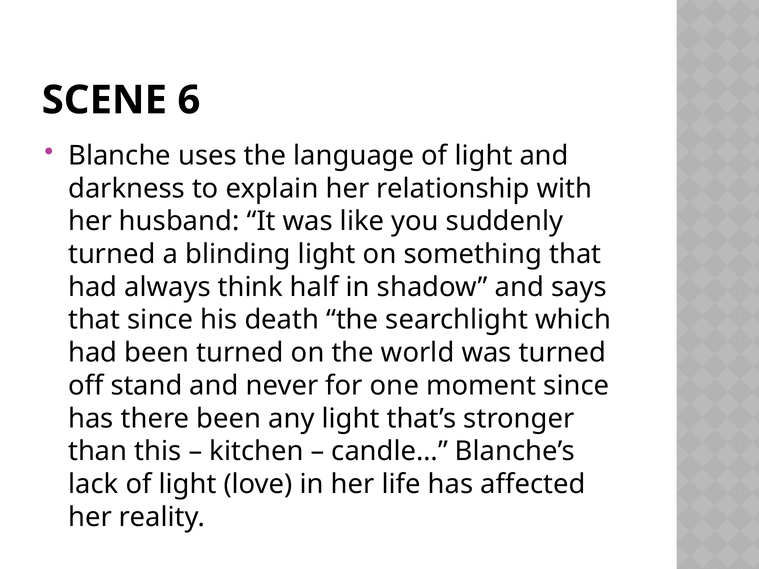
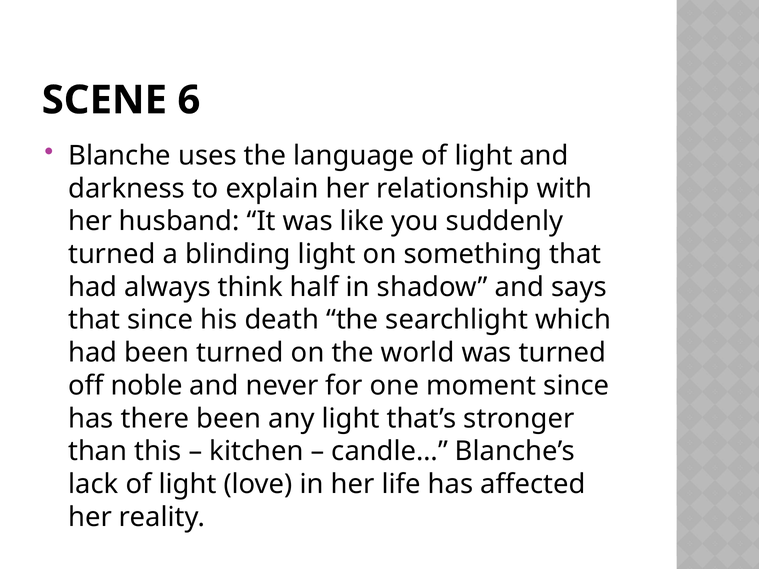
stand: stand -> noble (147, 386)
